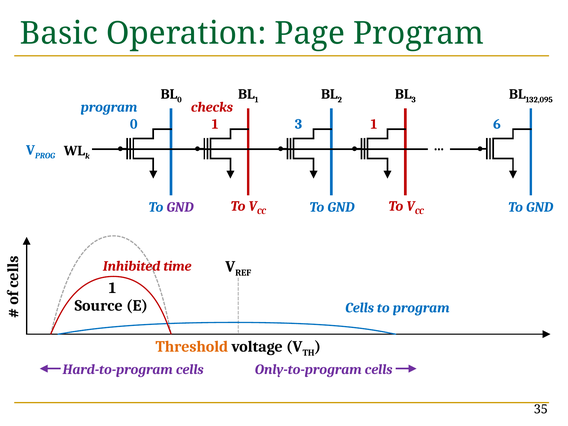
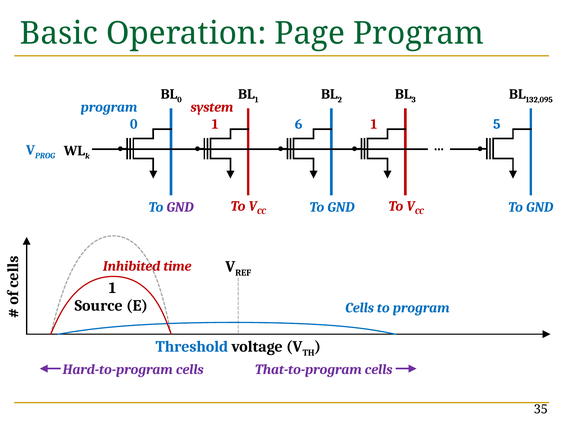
checks: checks -> system (212, 107)
1 3: 3 -> 6 (299, 124)
6: 6 -> 5 (497, 124)
Threshold colour: orange -> blue (192, 347)
Only-to-program: Only-to-program -> That-to-program (308, 370)
